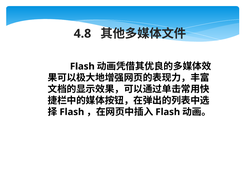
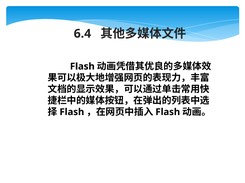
4.8: 4.8 -> 6.4 (82, 34)
